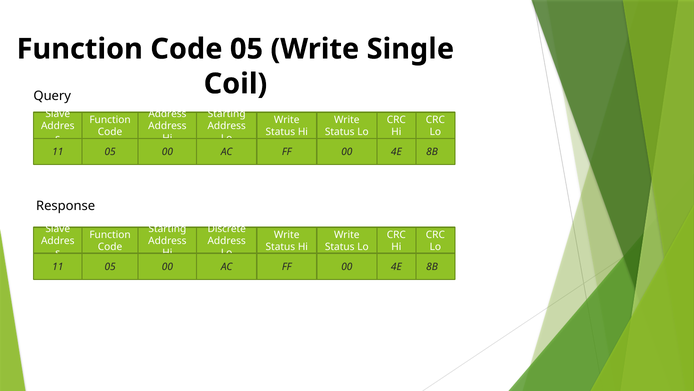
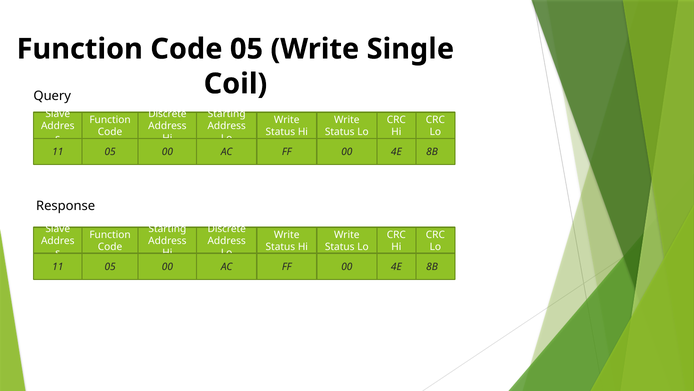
Address: Address -> Discrete (167, 114)
